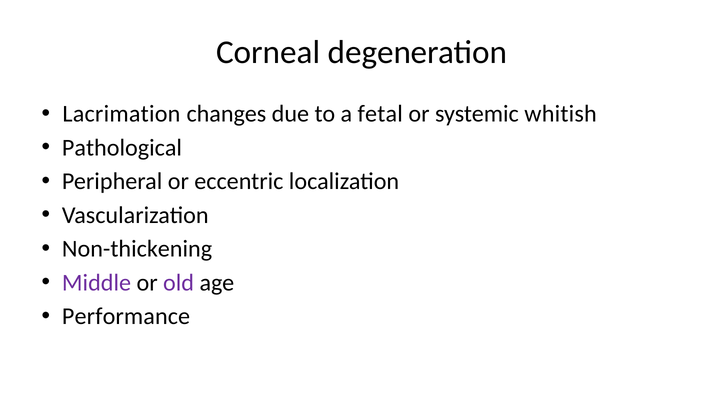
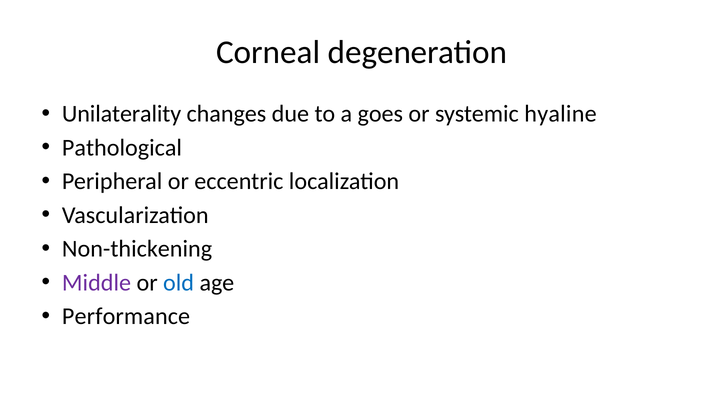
Lacrimation: Lacrimation -> Unilaterality (122, 114)
fetal: fetal -> goes (380, 114)
whitish: whitish -> hyaline (561, 114)
old colour: purple -> blue (179, 283)
